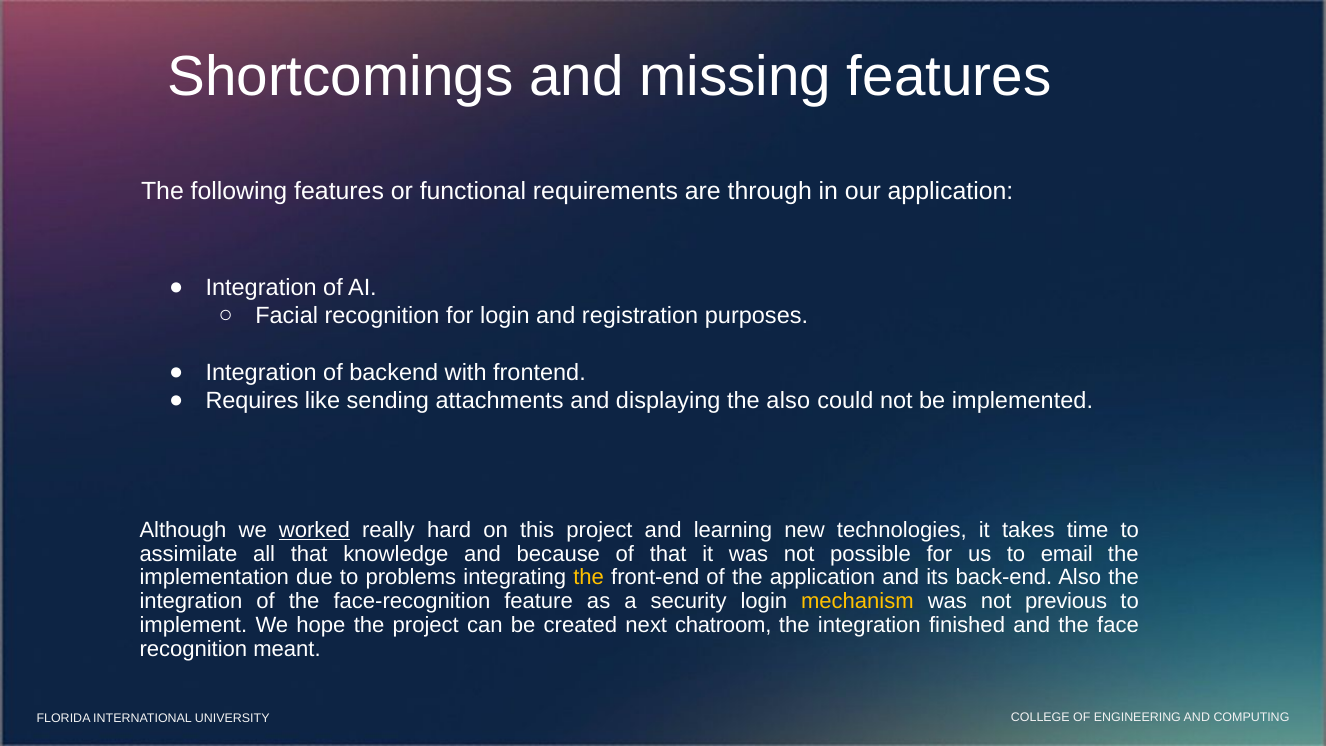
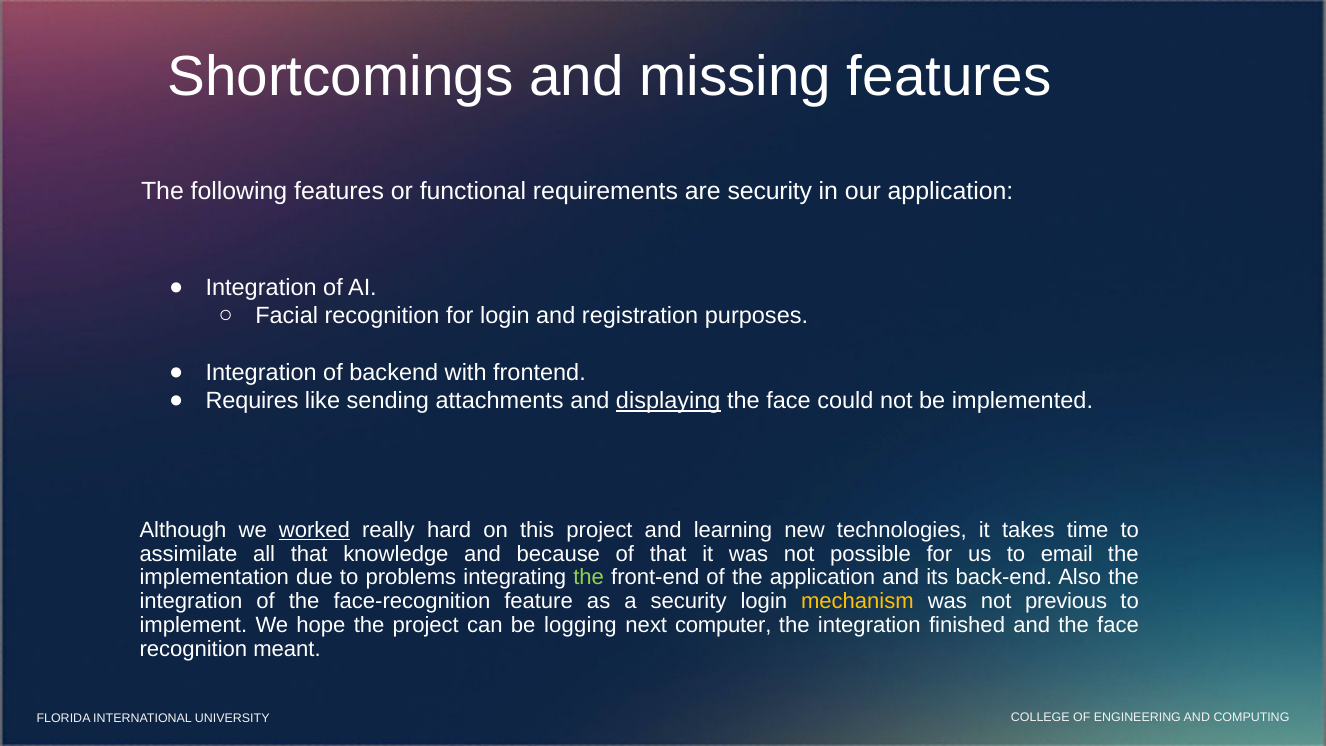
are through: through -> security (770, 191)
displaying underline: none -> present (668, 401)
also: also -> face (788, 401)
the colour: yellow -> light green (589, 578)
created: created -> logging (580, 625)
chatroom: chatroom -> computer (723, 625)
